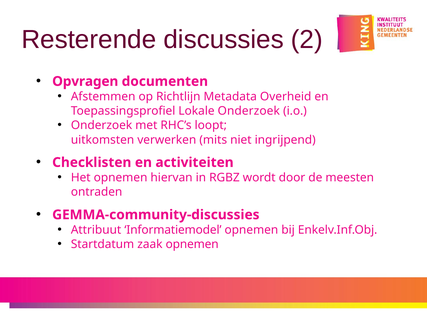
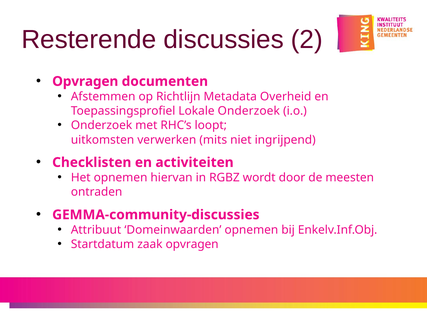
Informatiemodel: Informatiemodel -> Domeinwaarden (173, 230)
zaak opnemen: opnemen -> opvragen (192, 245)
